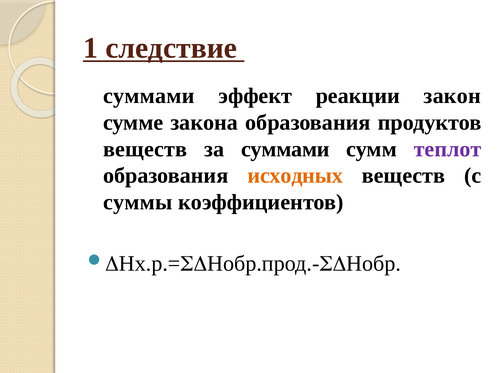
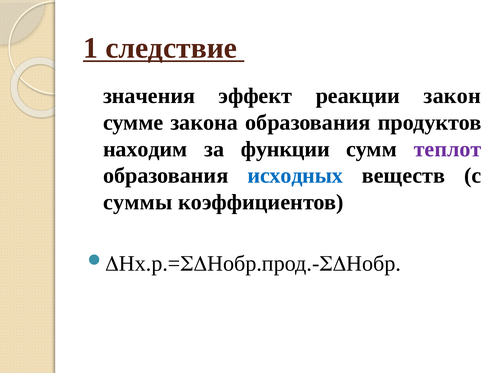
суммами: суммами -> значения (149, 96)
веществ: веществ -> находим (145, 149)
за суммами: суммами -> функции (285, 149)
исходных colour: orange -> blue (295, 176)
